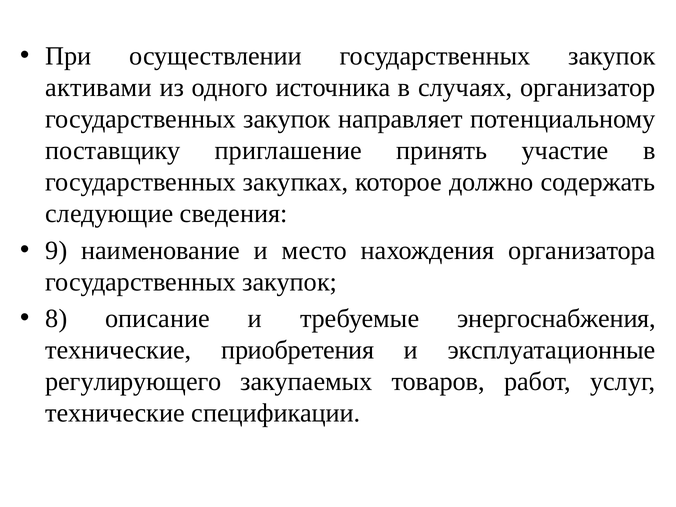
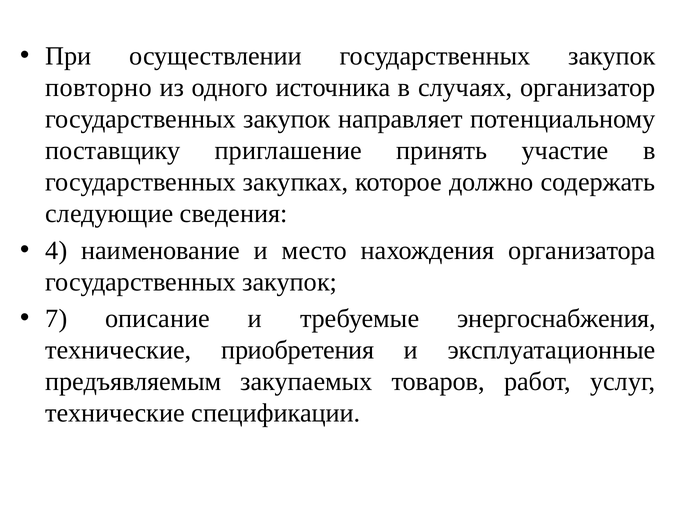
активами: активами -> повторно (99, 88)
9: 9 -> 4 (56, 250)
8: 8 -> 7 (56, 319)
регулирующего: регулирующего -> предъявляемым (133, 382)
